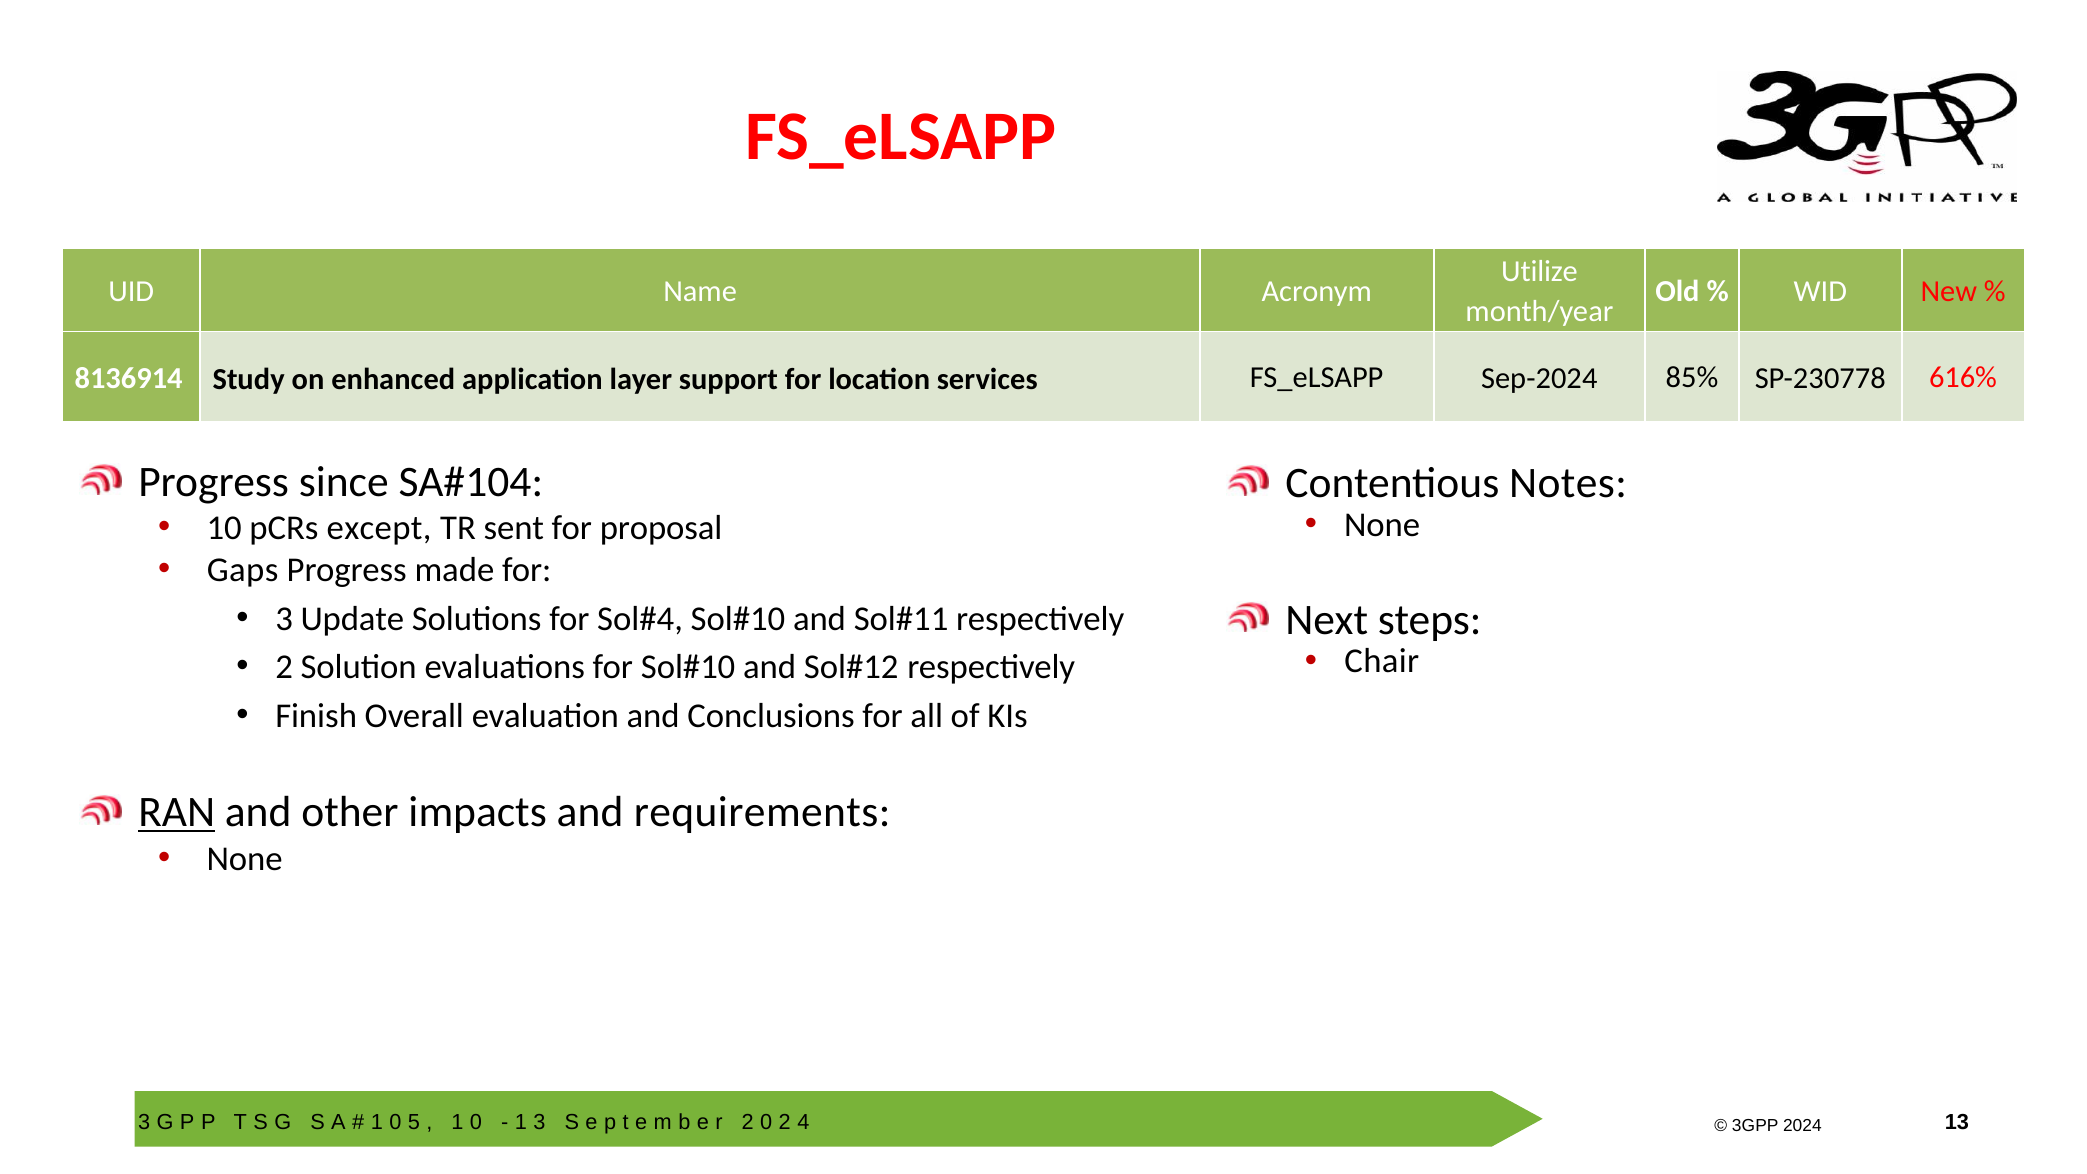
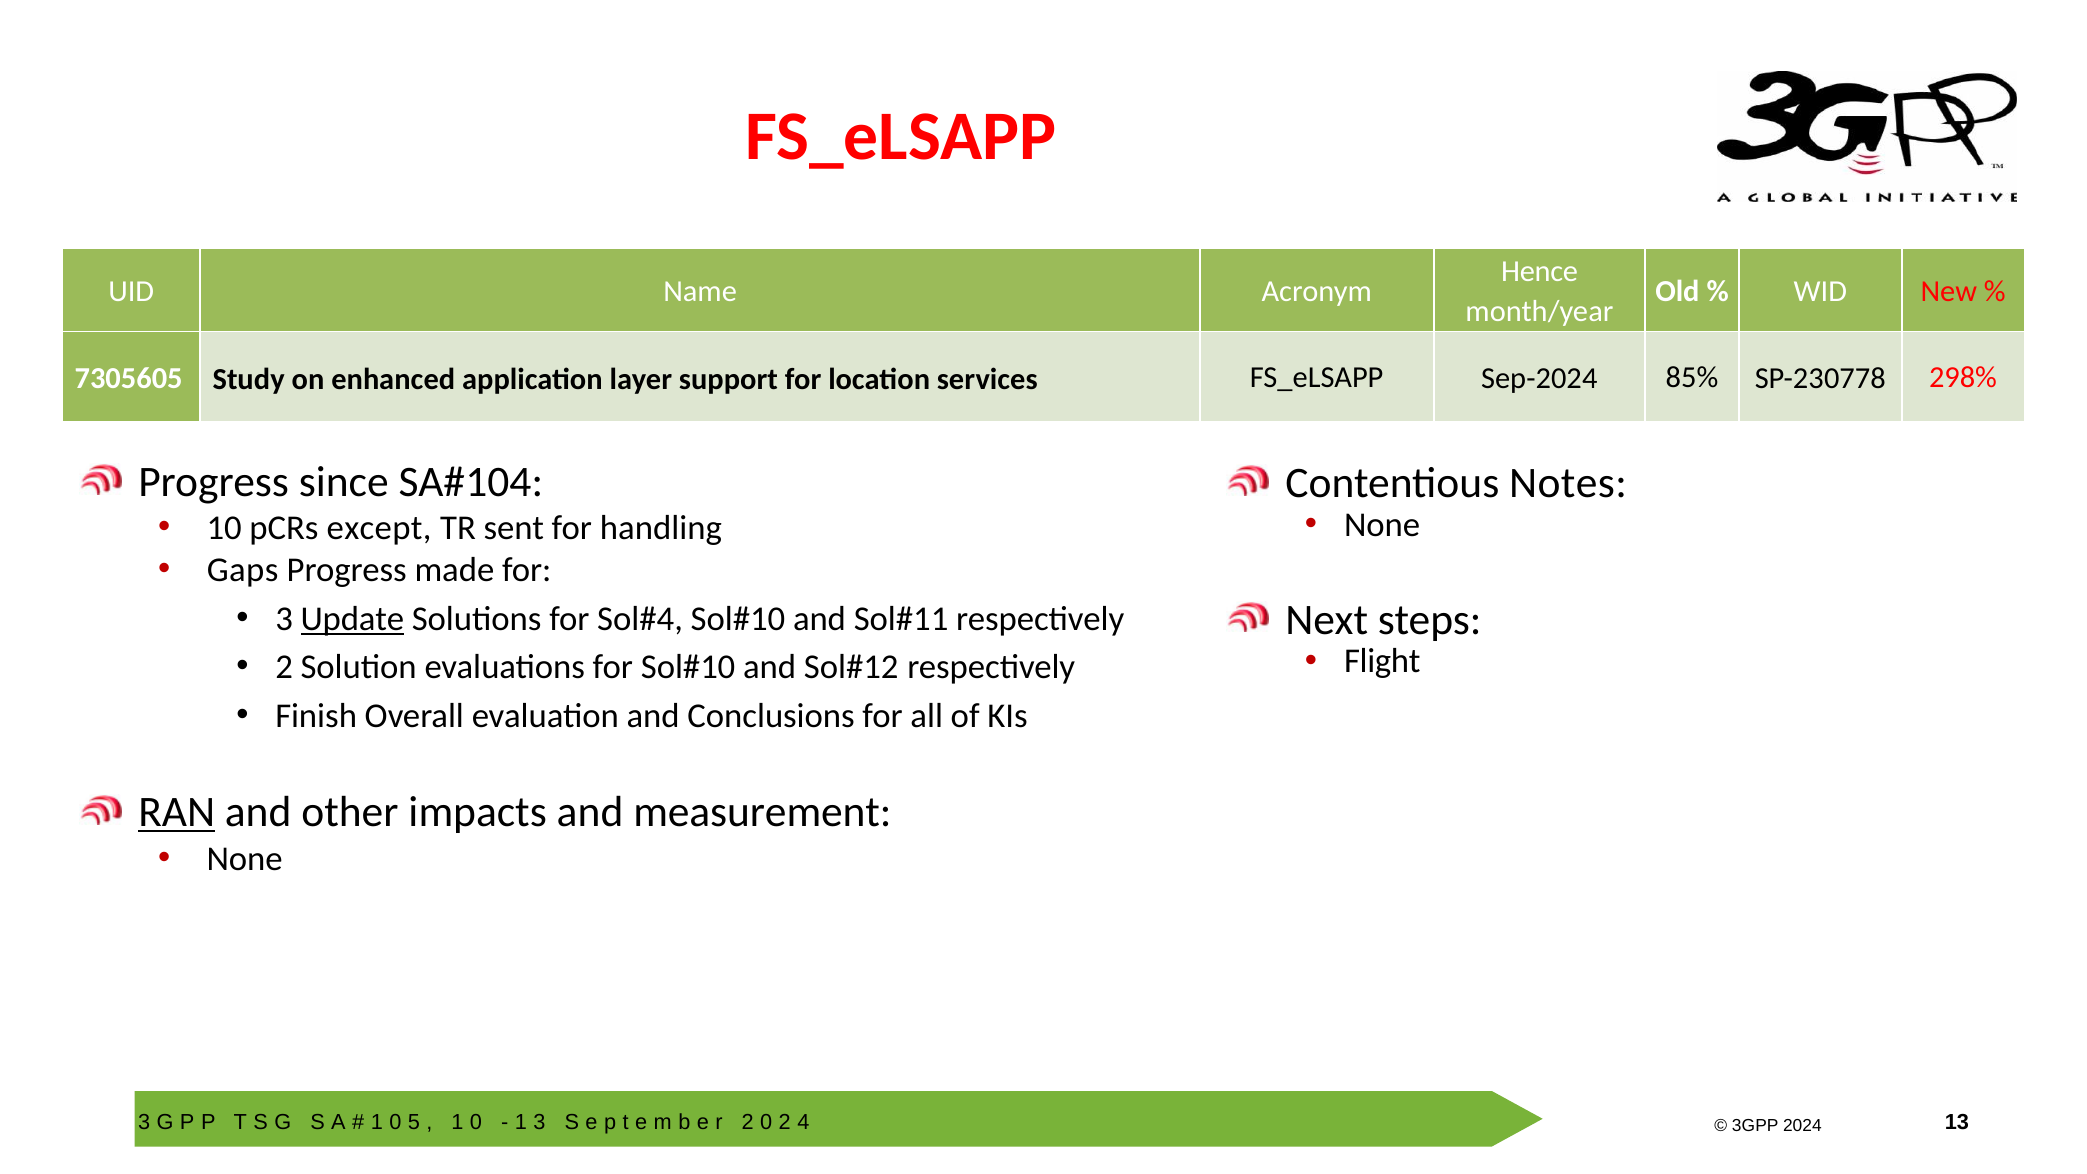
Utilize: Utilize -> Hence (1540, 272)
8136914: 8136914 -> 7305605 (129, 378)
616%: 616% -> 298% (1963, 377)
proposal: proposal -> handling (661, 528)
Update underline: none -> present (352, 619)
Chair: Chair -> Flight (1382, 661)
requirements: requirements -> measurement (762, 812)
